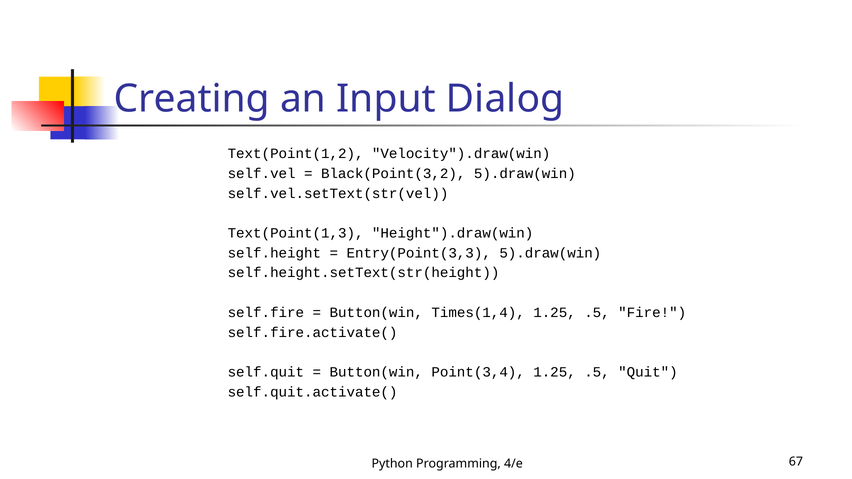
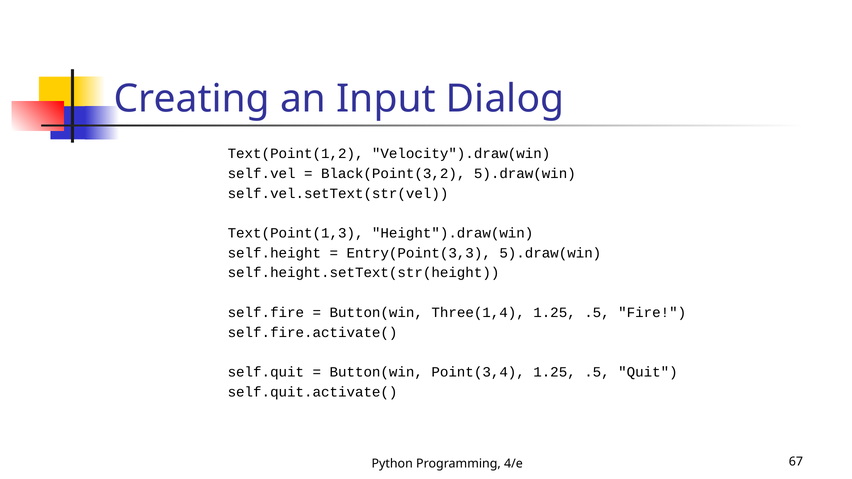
Times(1,4: Times(1,4 -> Three(1,4 (478, 313)
